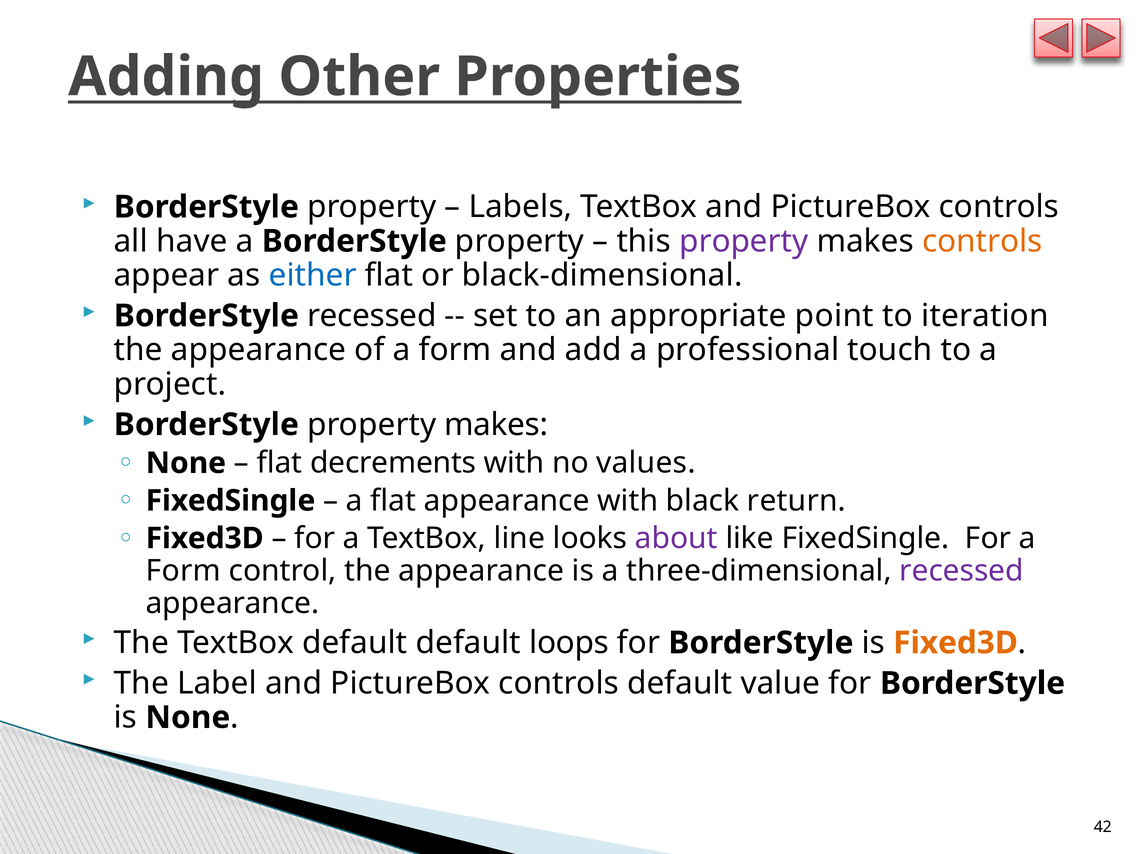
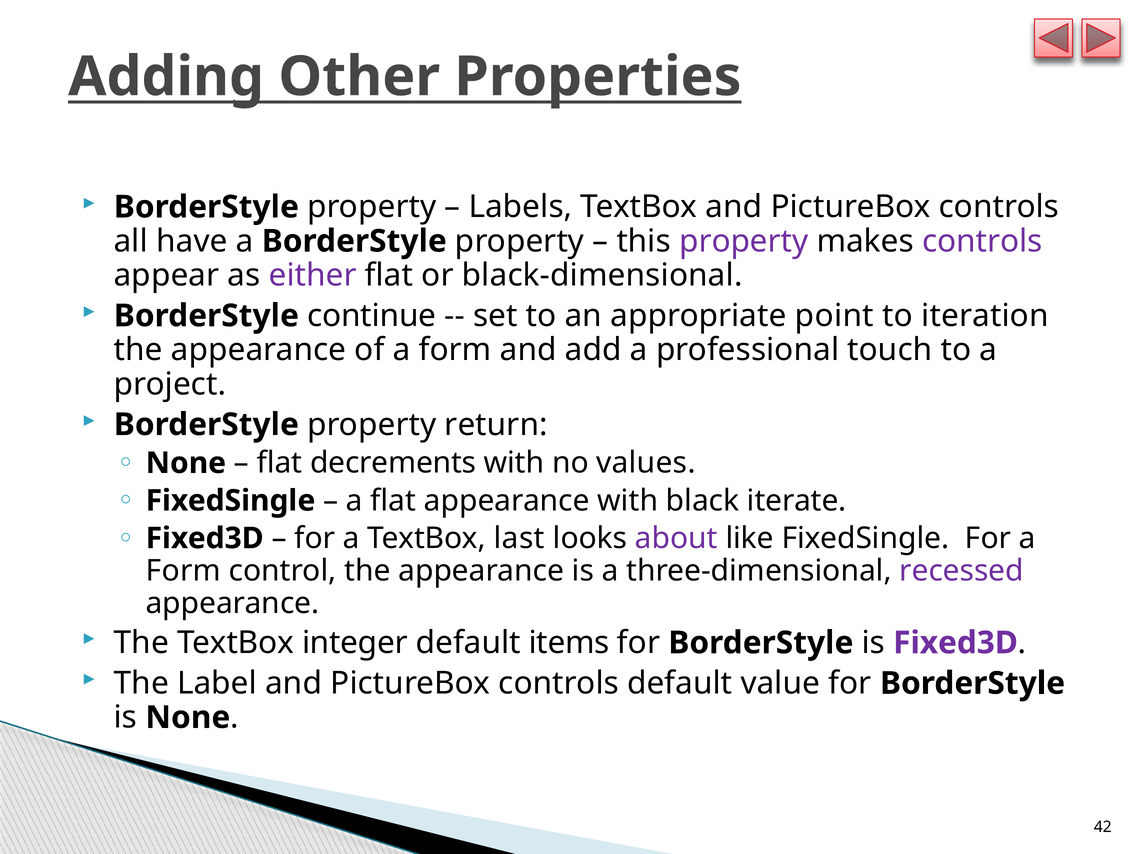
controls colour: orange -> purple (982, 241)
either colour: blue -> purple (313, 275)
BorderStyle recessed: recessed -> continue (372, 316)
BorderStyle property makes: makes -> return (496, 425)
return: return -> iterate (797, 501)
line: line -> last (519, 538)
TextBox default: default -> integer (355, 643)
loops: loops -> items (569, 643)
Fixed3D colour: orange -> purple (956, 643)
